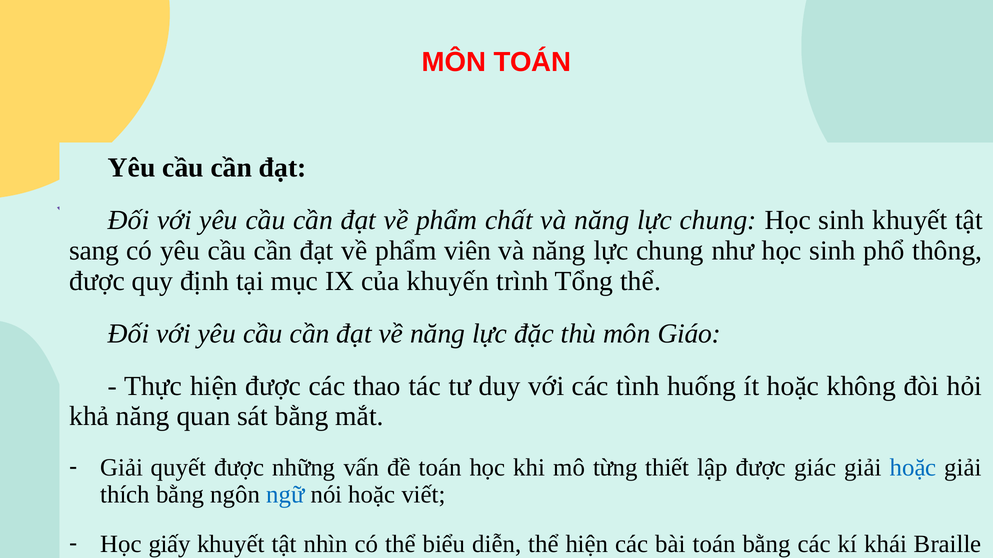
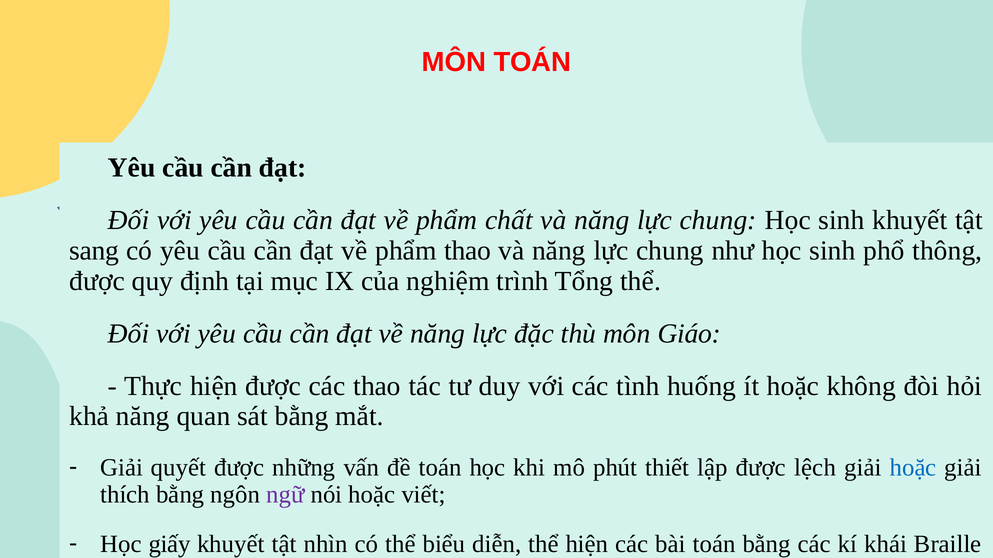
phẩm viên: viên -> thao (468, 251)
khuyến: khuyến -> nghiệm (448, 281)
từng: từng -> phút (615, 468)
giác: giác -> lệch (815, 468)
ngữ colour: blue -> purple (285, 495)
